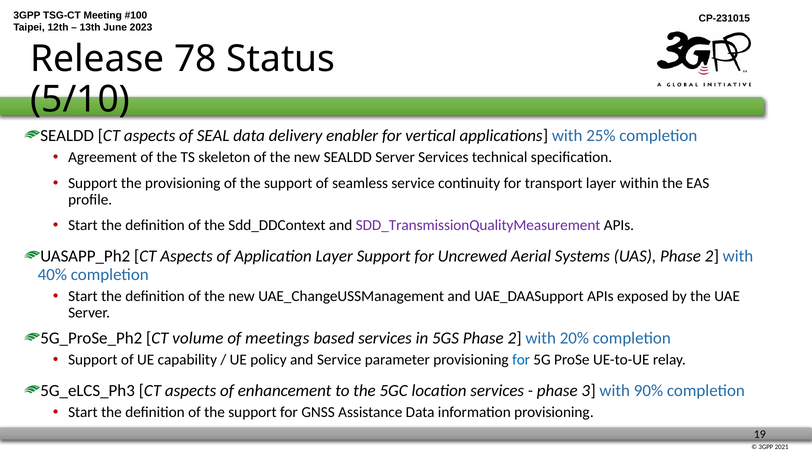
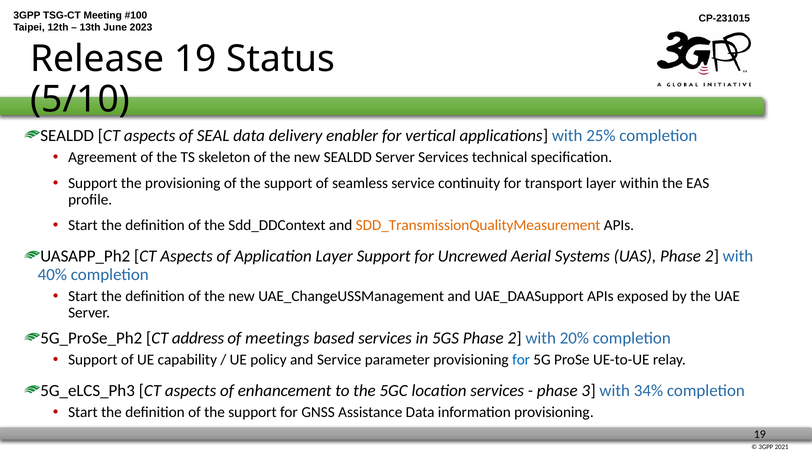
Release 78: 78 -> 19 (195, 59)
SDD_TransmissionQualityMeasurement colour: purple -> orange (478, 225)
volume: volume -> address (198, 338)
90%: 90% -> 34% (648, 391)
